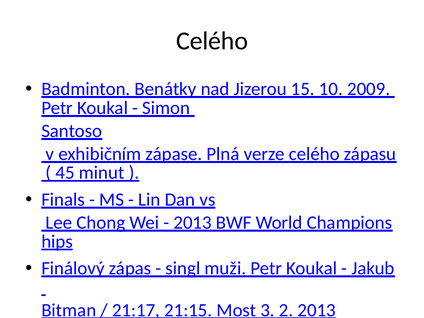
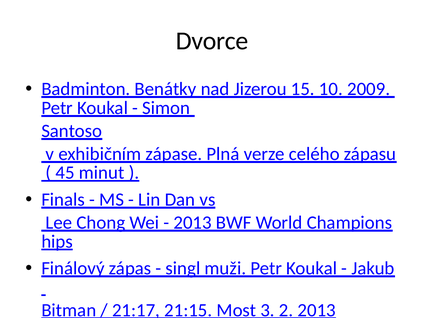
Celého: Celého -> Dvorce (212, 41)
